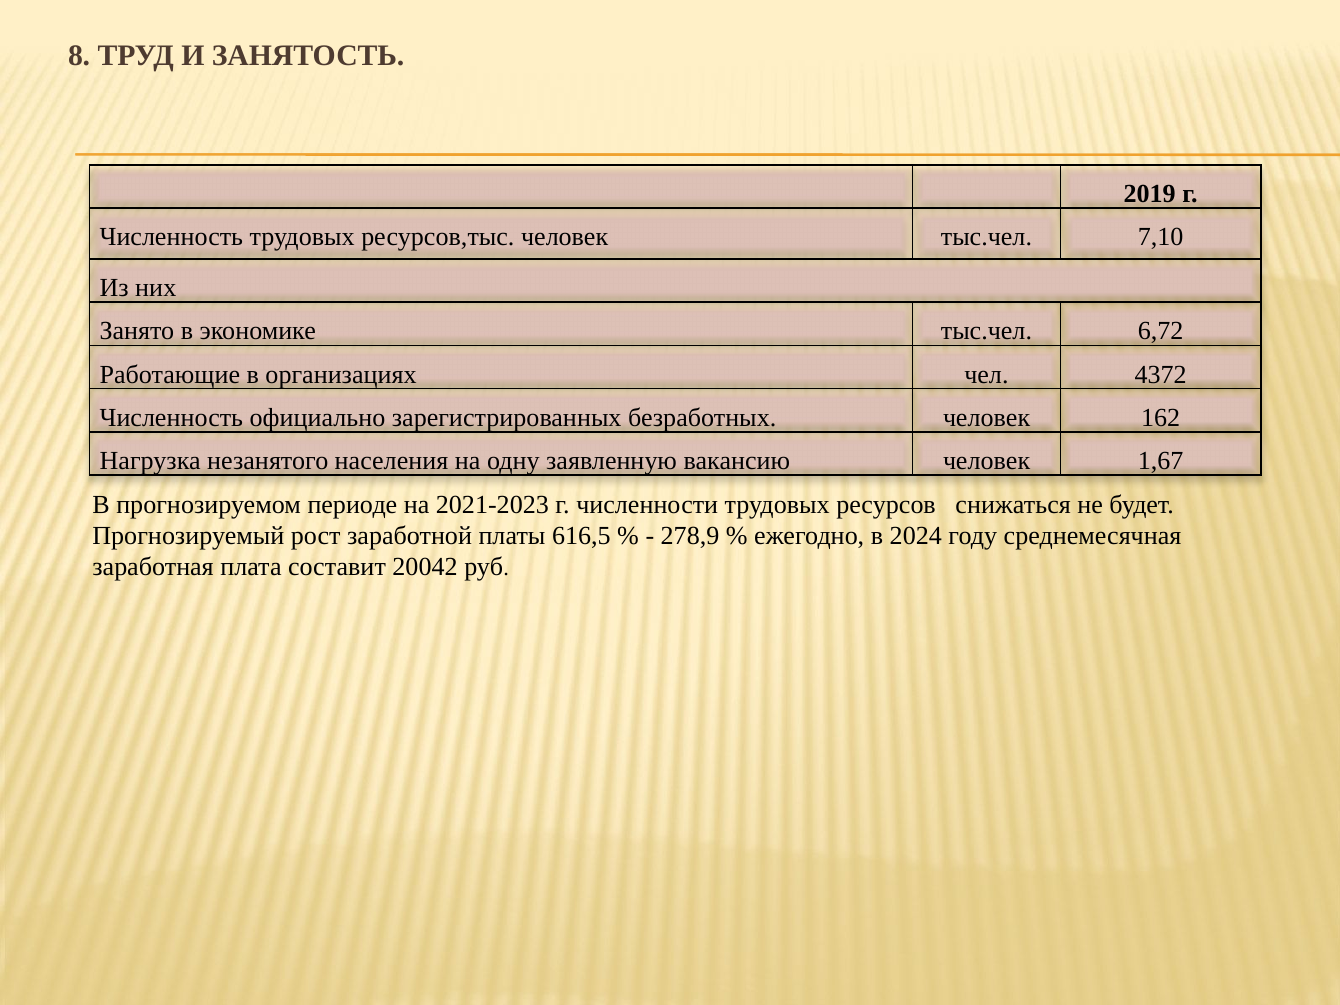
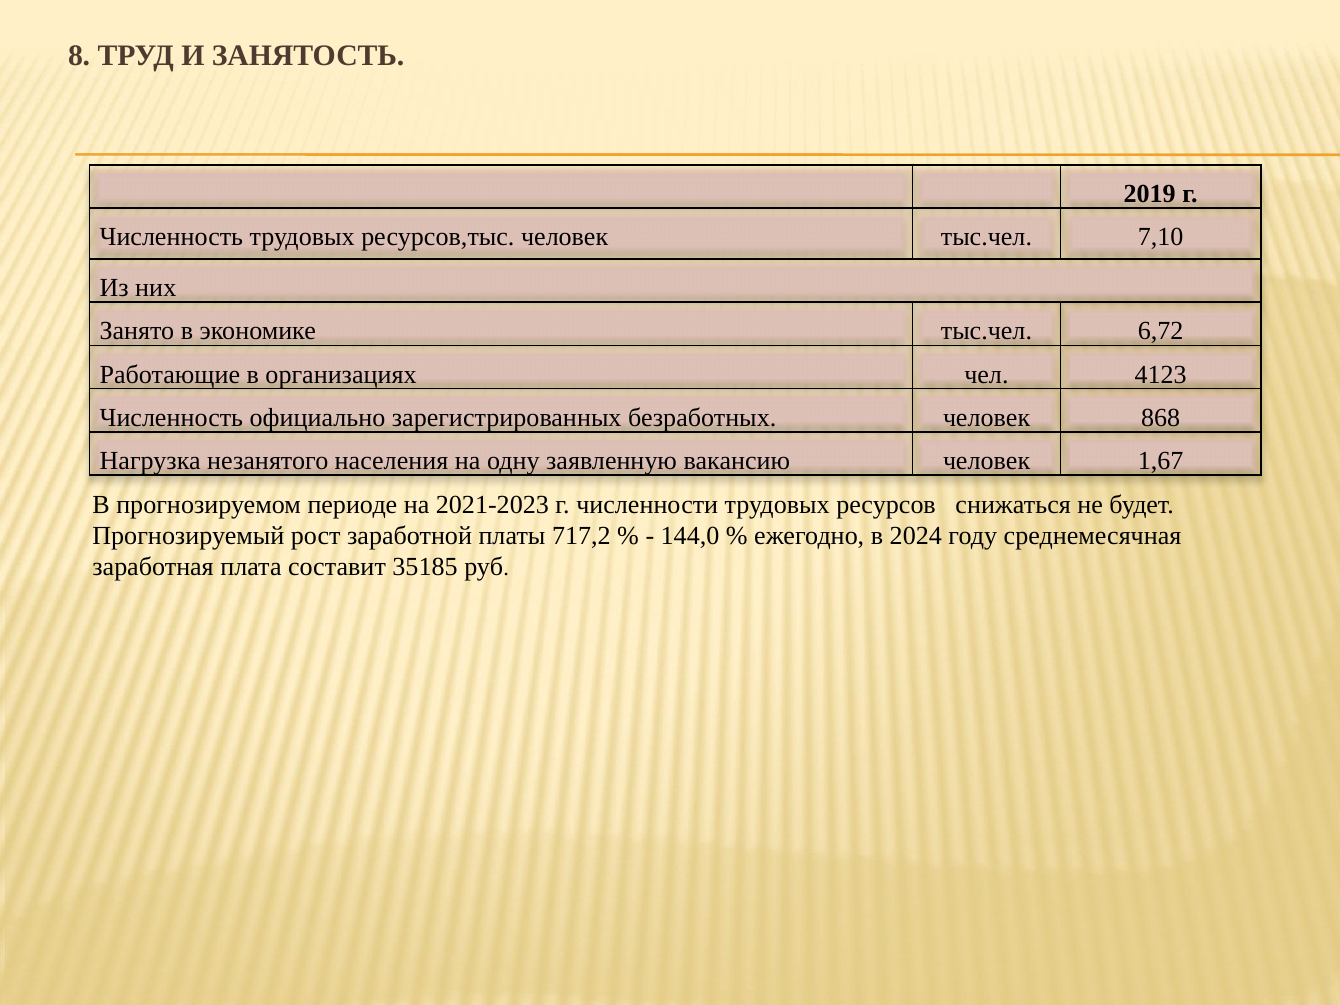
4372: 4372 -> 4123 (1161, 374)
162: 162 -> 868 (1161, 418)
616,5: 616,5 -> 717,2 (581, 536)
278,9: 278,9 -> 144,0 (690, 536)
20042: 20042 -> 35185 (425, 567)
